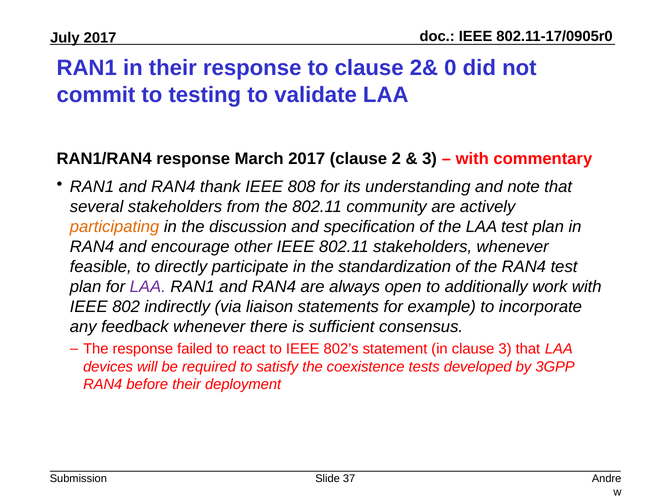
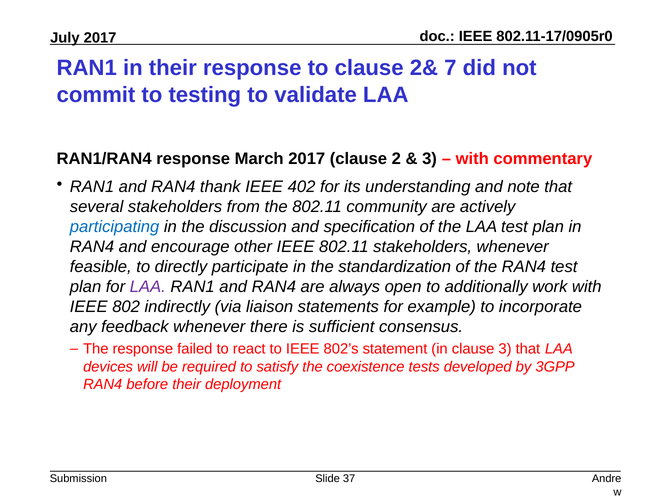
0: 0 -> 7 (450, 68)
808: 808 -> 402 (302, 187)
participating colour: orange -> blue (115, 227)
